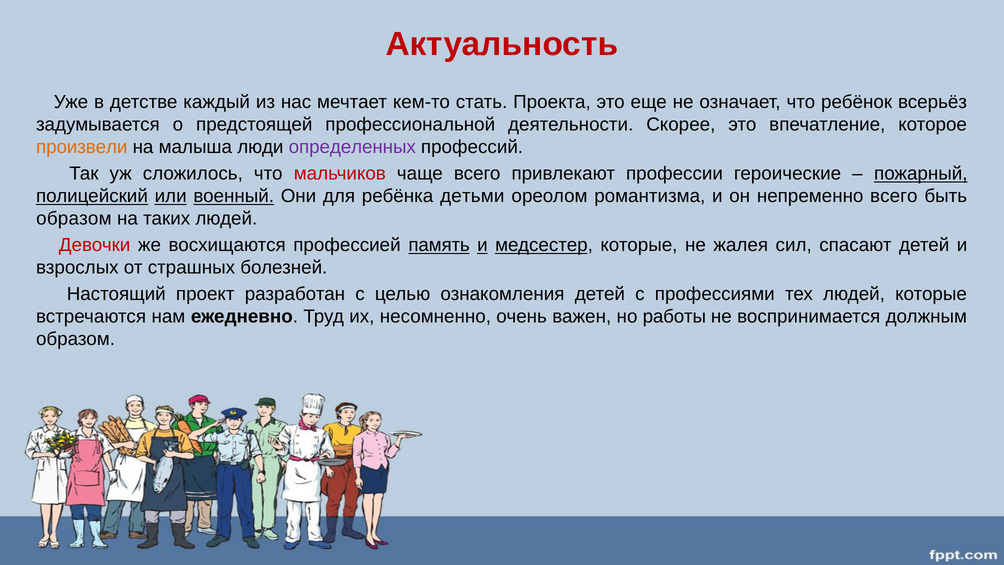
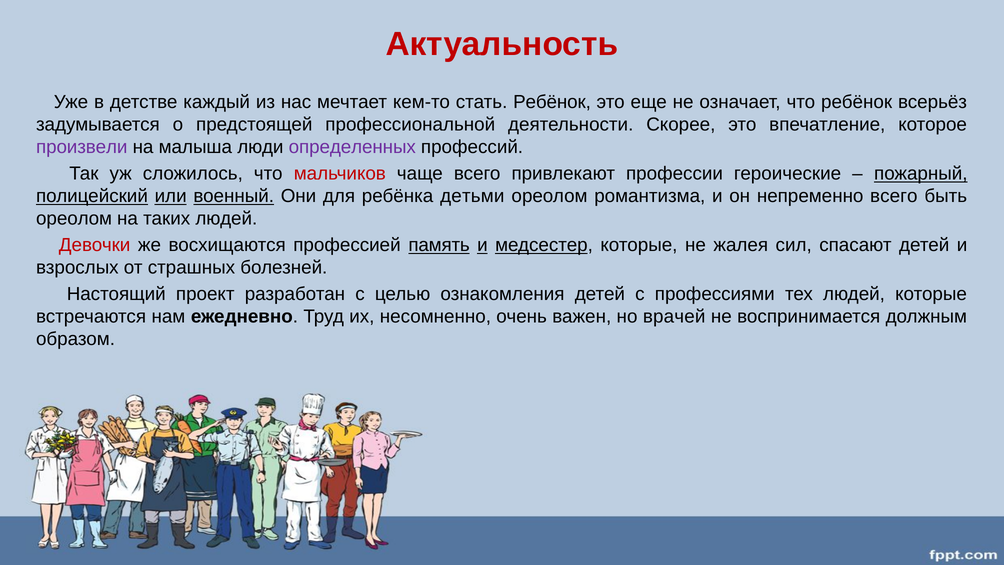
стать Проекта: Проекта -> Ребёнок (552, 102)
произвели colour: orange -> purple (82, 147)
образом: образом -> ореолом (74, 219)
работы: работы -> врачей (674, 317)
